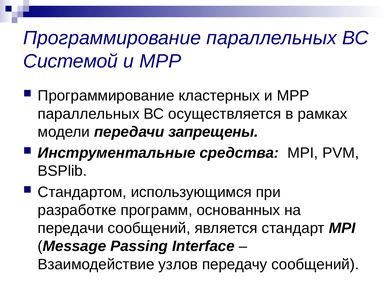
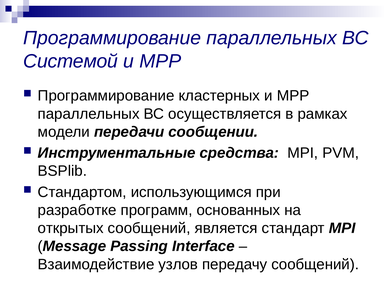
запрещены: запрещены -> сообщении (213, 132)
передачи: передачи -> открытых (71, 228)
